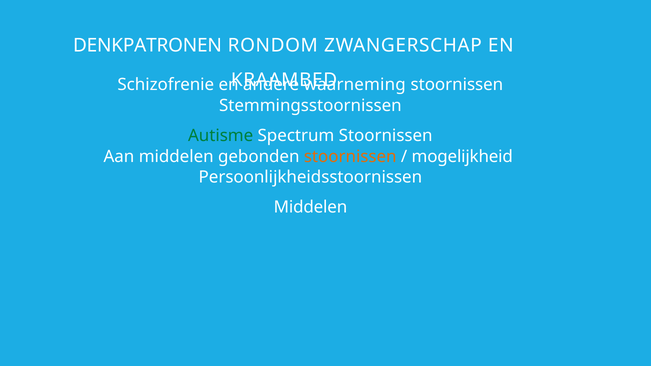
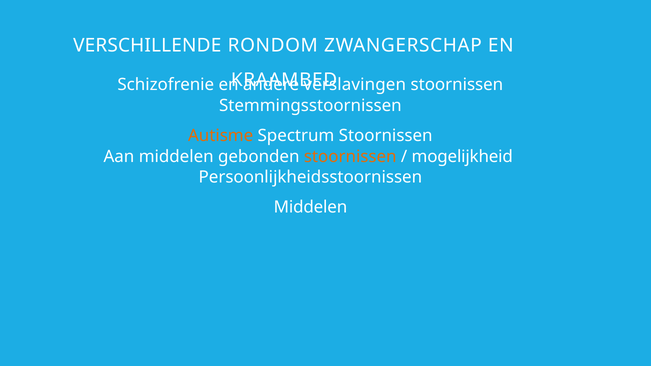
DENKPATRONEN: DENKPATRONEN -> VERSCHILLENDE (147, 45)
waarneming: waarneming -> verslavingen (355, 85)
Autisme colour: green -> orange (221, 136)
